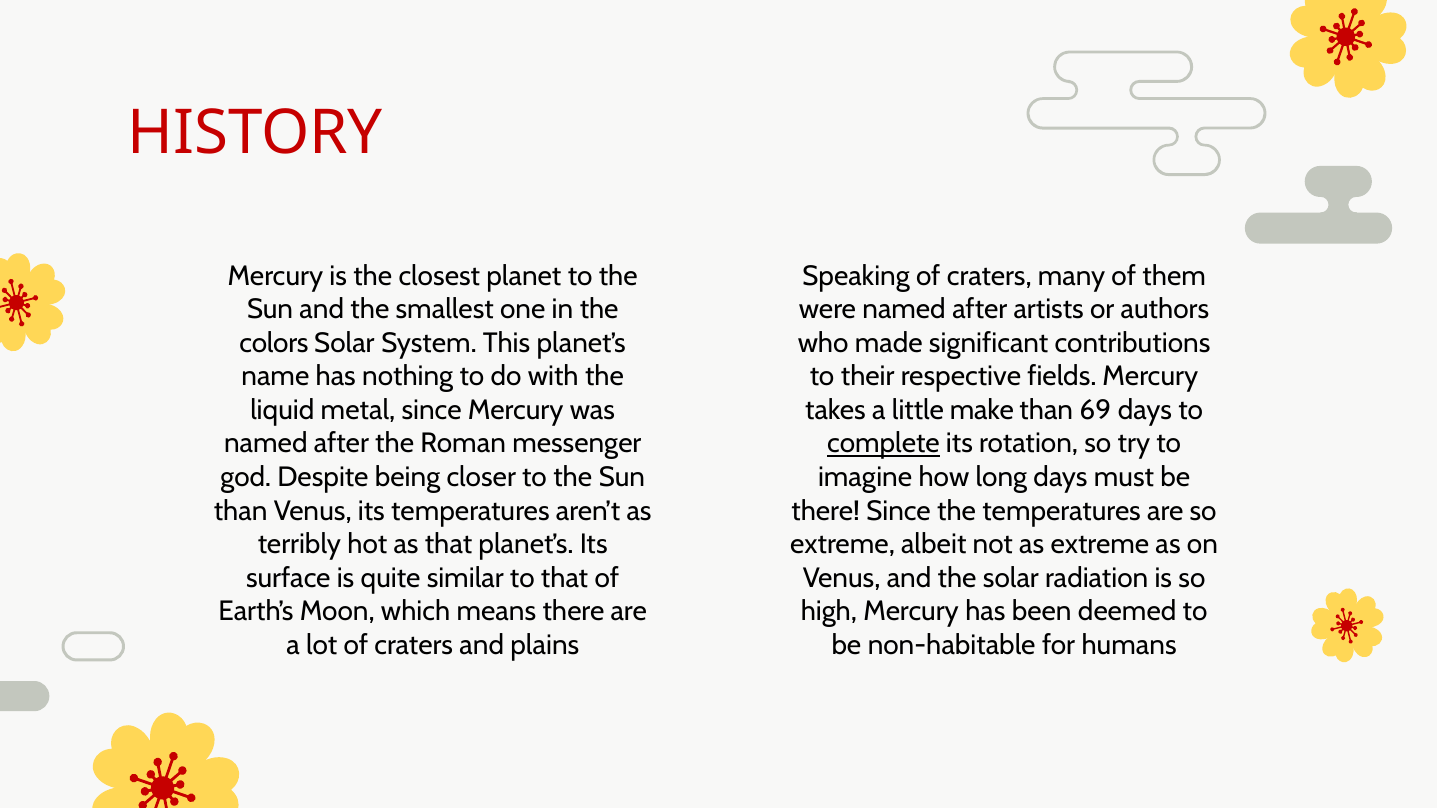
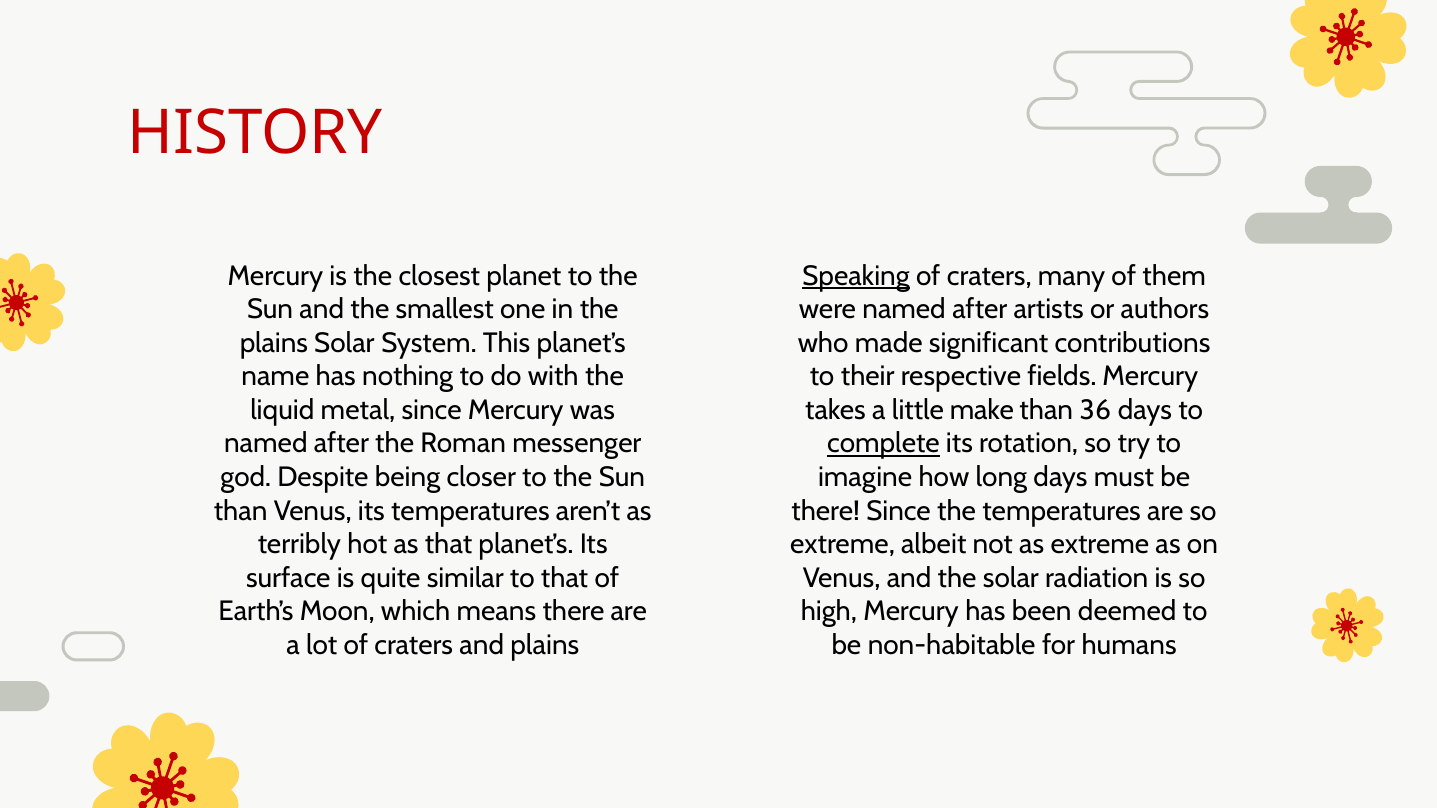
Speaking underline: none -> present (856, 276)
colors: colors -> plains (274, 343)
69: 69 -> 36 (1095, 410)
